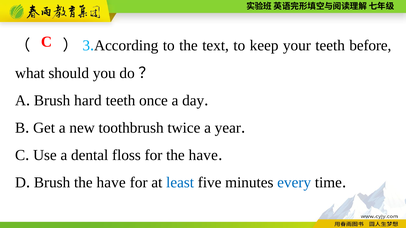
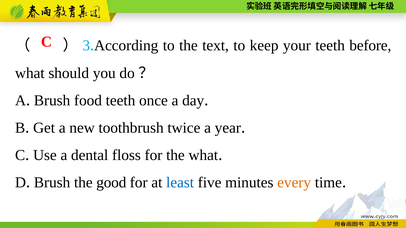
hard: hard -> food (88, 101)
for the have: have -> what (203, 155)
Brush the have: have -> good (111, 183)
every colour: blue -> orange (294, 183)
